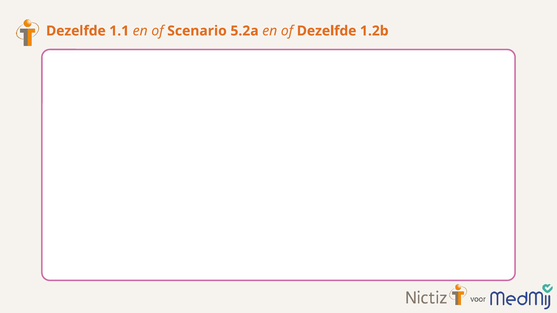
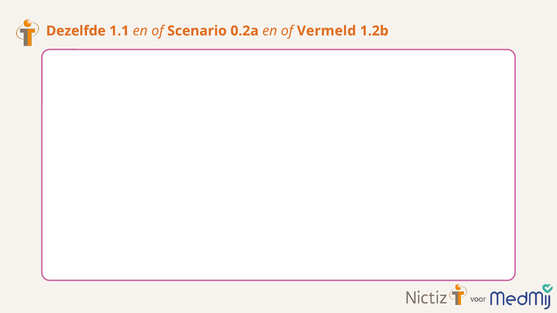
5.2a: 5.2a -> 0.2a (245, 31)
of Dezelfde: Dezelfde -> Vermeld (326, 31)
